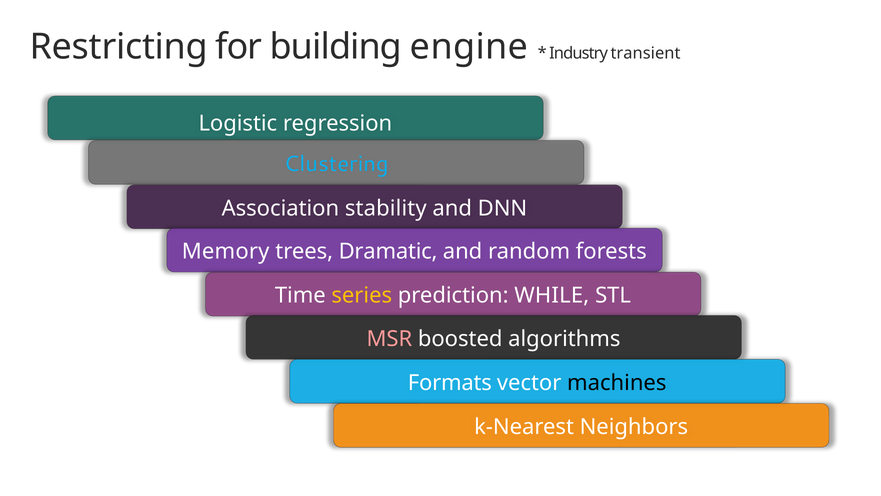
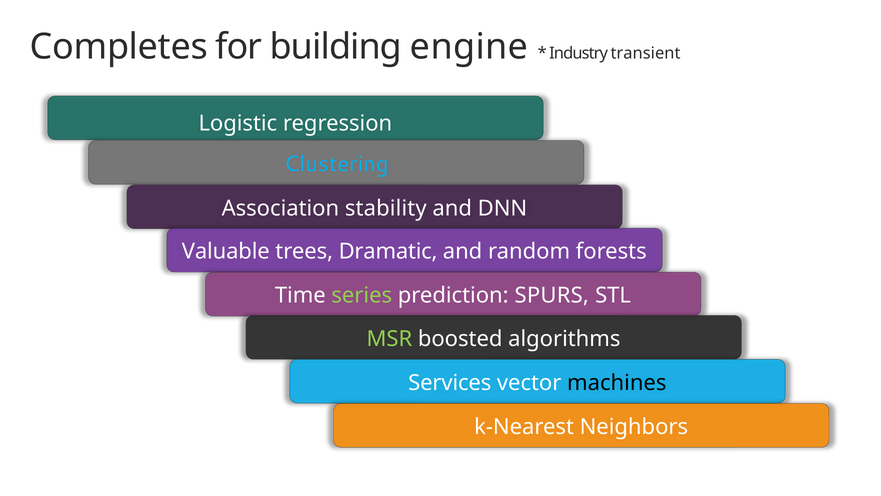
Restricting: Restricting -> Completes (119, 47)
Memory: Memory -> Valuable (226, 251)
series colour: yellow -> light green (362, 295)
WHILE: WHILE -> SPURS (552, 295)
MSR colour: pink -> light green (389, 338)
Formats: Formats -> Services (450, 382)
